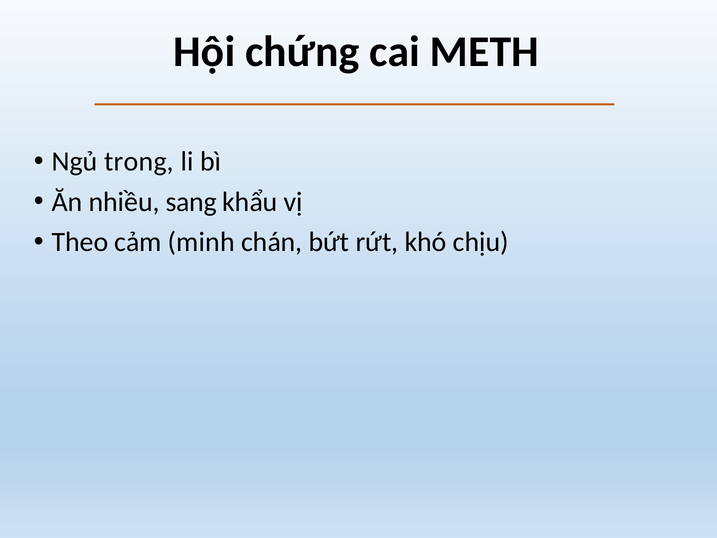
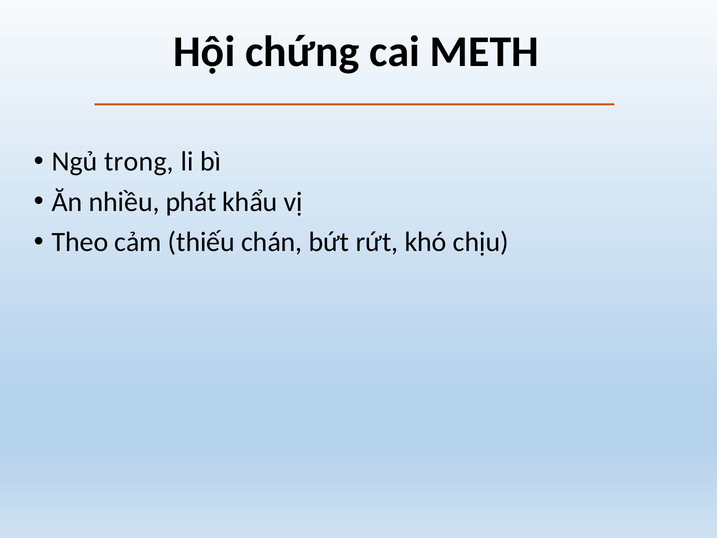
sang: sang -> phát (191, 202)
minh: minh -> thiếu (201, 242)
